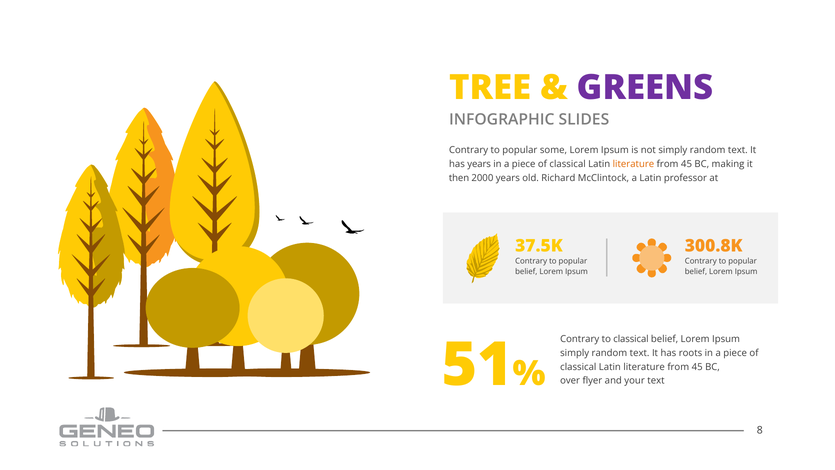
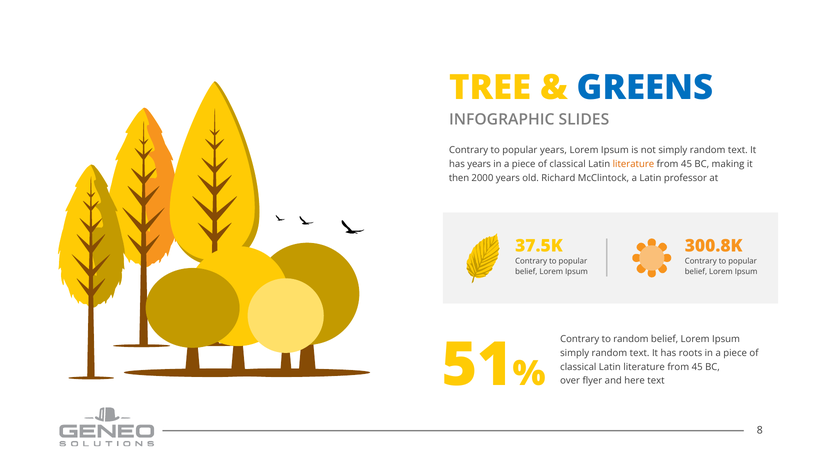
GREENS colour: purple -> blue (645, 88)
popular some: some -> years (553, 150)
to classical: classical -> random (631, 339)
your: your -> here (635, 381)
